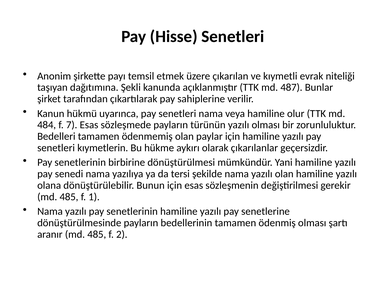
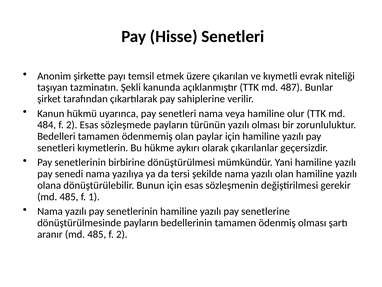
dağıtımına: dağıtımına -> tazminatın (94, 87)
484 f 7: 7 -> 2 (72, 125)
